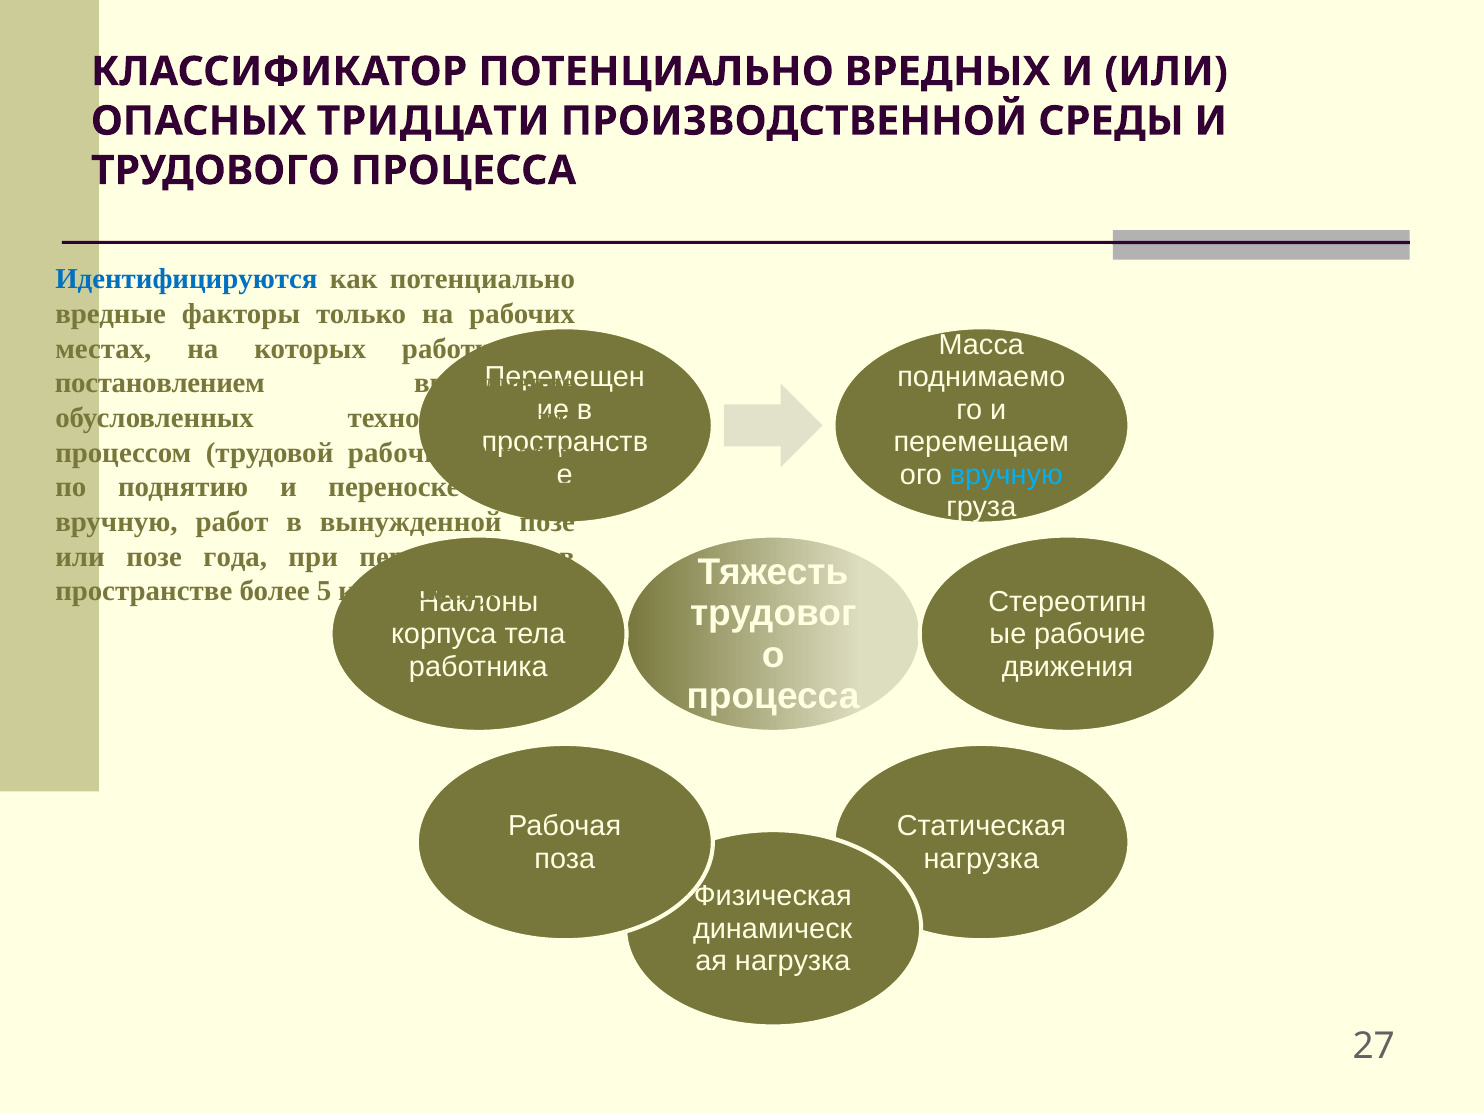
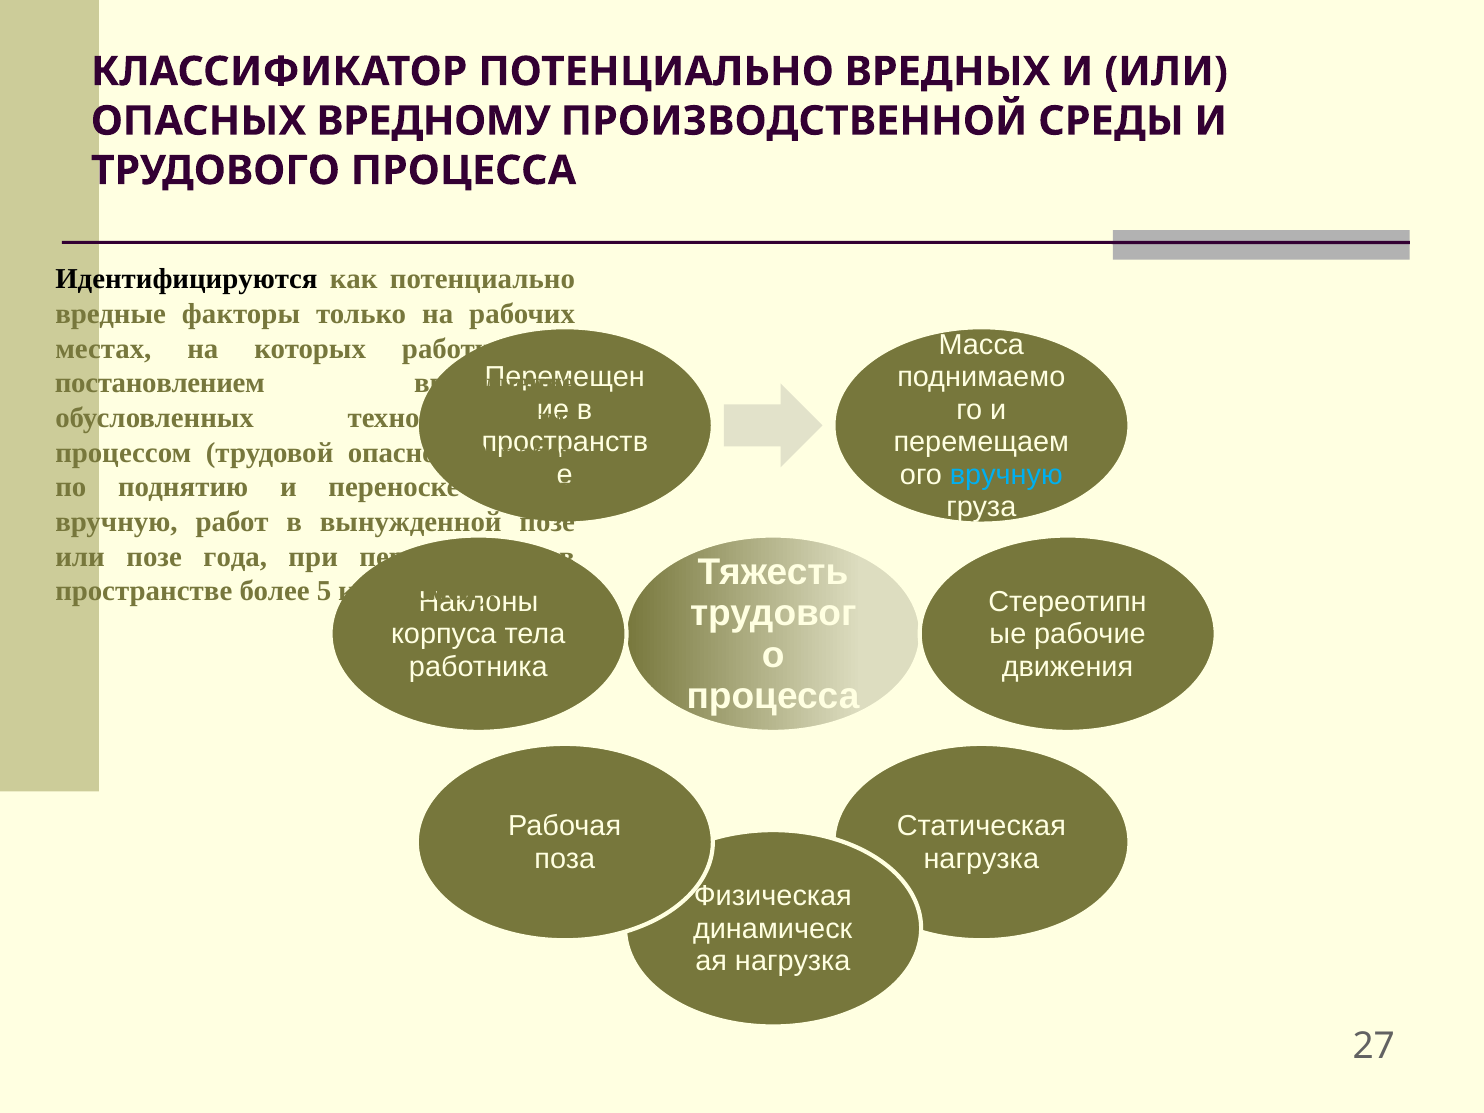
ТРИДЦАТИ: ТРИДЦАТИ -> ВРЕДНОМУ (434, 121)
Идентифицируются colour: blue -> black (186, 279)
рабочими: рабочими -> опасность (418, 453)
